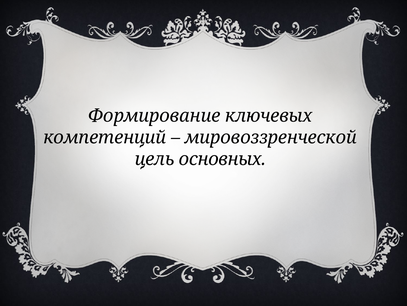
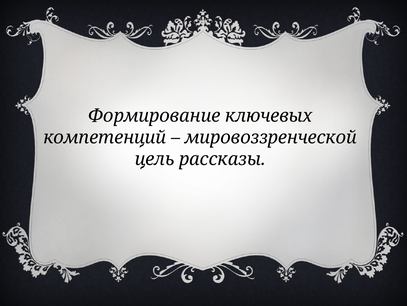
основных: основных -> рассказы (222, 159)
